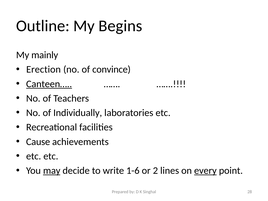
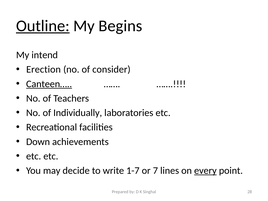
Outline underline: none -> present (43, 26)
mainly: mainly -> intend (45, 55)
convince: convince -> consider (111, 69)
Cause: Cause -> Down (38, 142)
may underline: present -> none (52, 171)
1-6: 1-6 -> 1-7 (133, 171)
2: 2 -> 7 (155, 171)
